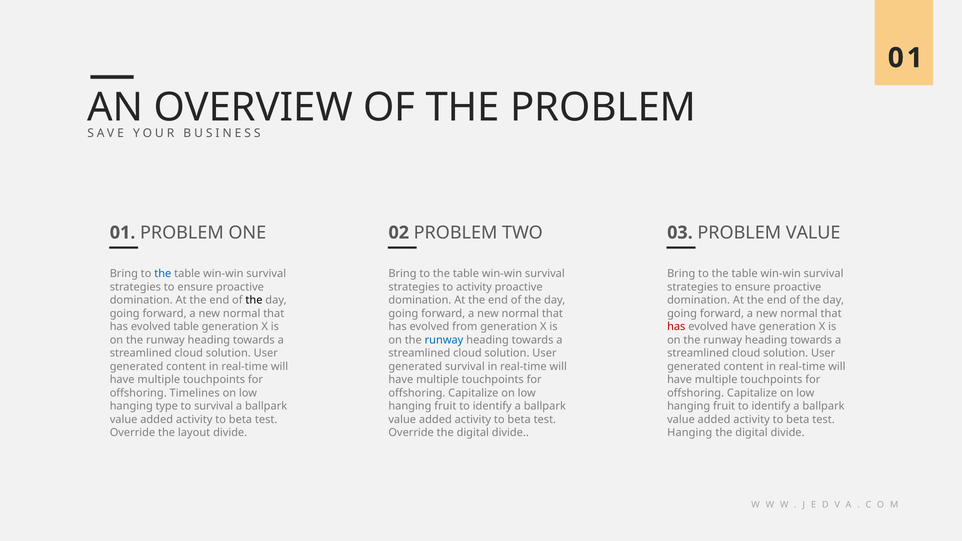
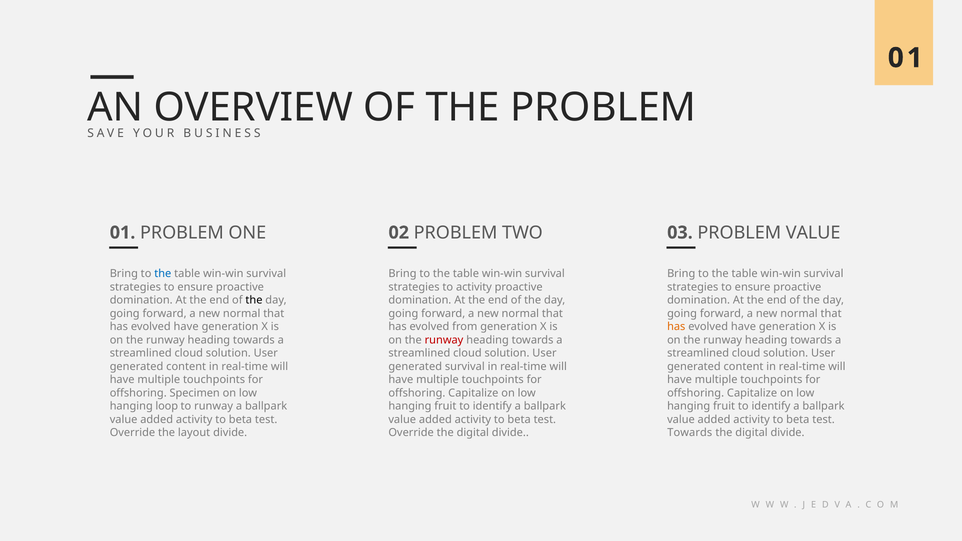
table: table -> have (186, 327)
has colour: red -> orange (676, 327)
runway colour: blue -> red (444, 340)
Timelines: Timelines -> Specimen (195, 393)
type: type -> loop (167, 406)
to survival: survival -> runway (214, 406)
Hanging: Hanging -> Towards (690, 433)
